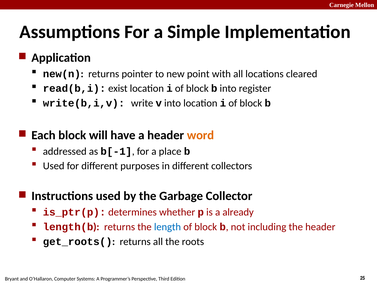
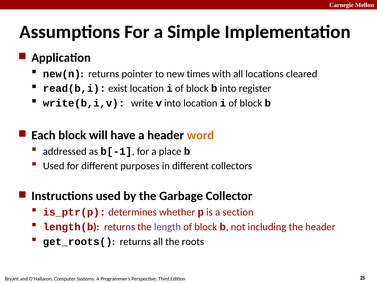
point: point -> times (198, 74)
already: already -> section (238, 212)
length colour: blue -> purple (167, 227)
